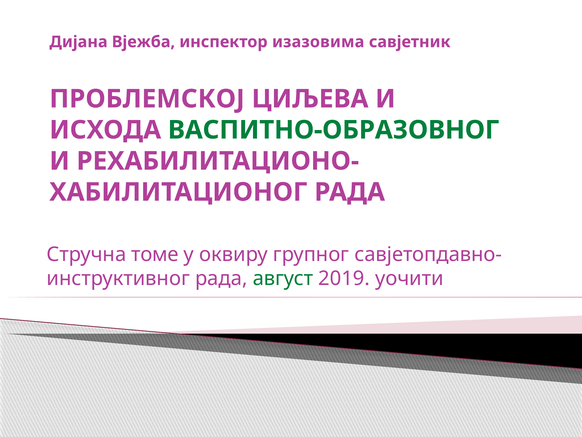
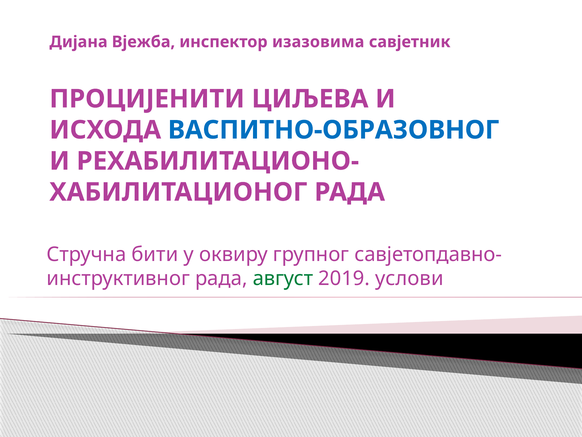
ПРОБЛЕМСКОЈ: ПРОБЛЕМСКОЈ -> ПРОЦИЈЕНИТИ (147, 99)
ВАСПИТНО-ОБРАЗОВНОГ colour: green -> blue (334, 130)
томе: томе -> бити (155, 254)
уочити: уочити -> услови (409, 278)
